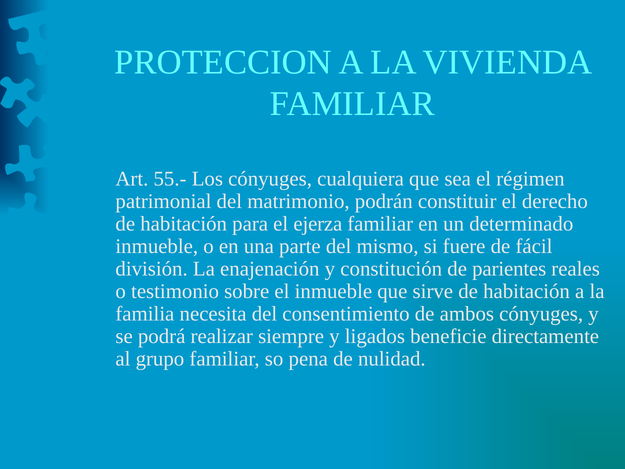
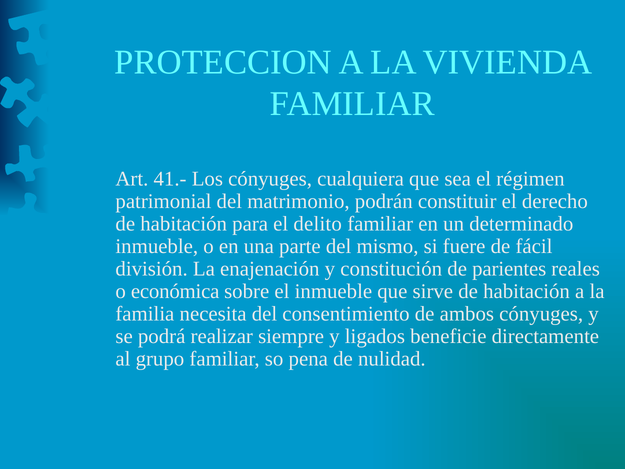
55.-: 55.- -> 41.- (170, 179)
ejerza: ejerza -> delito (318, 224)
testimonio: testimonio -> económica (175, 291)
